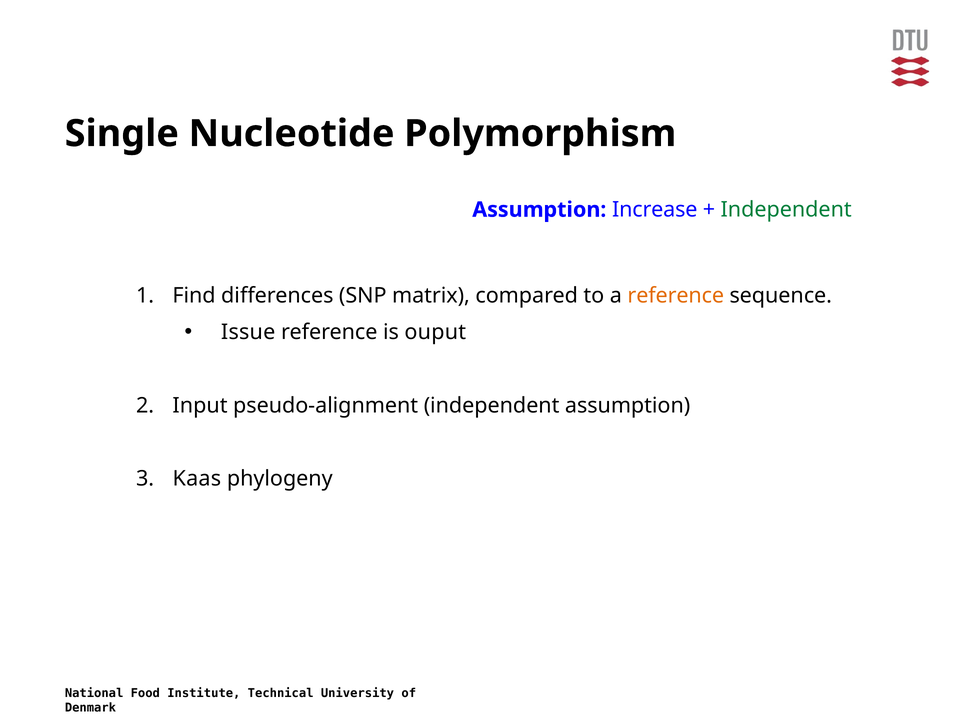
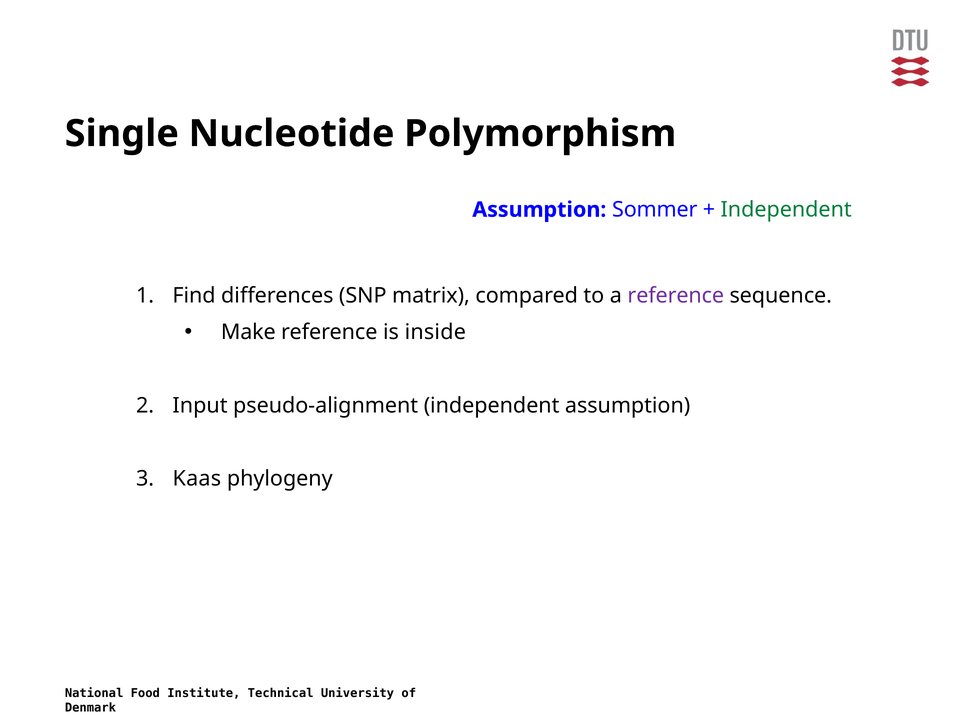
Increase: Increase -> Sommer (655, 210)
reference colour: orange -> purple (676, 296)
Issue: Issue -> Make (248, 332)
ouput: ouput -> inside (435, 332)
